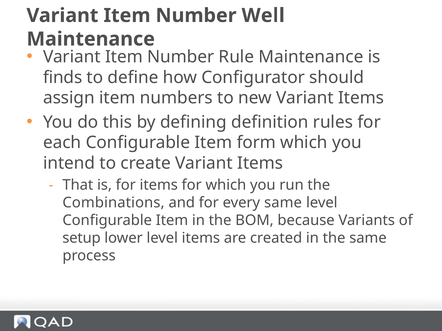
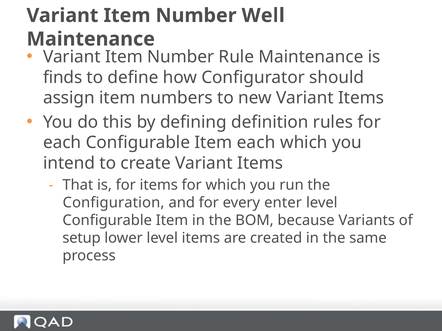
Item form: form -> each (256, 143)
Combinations: Combinations -> Configuration (113, 203)
every same: same -> enter (283, 203)
